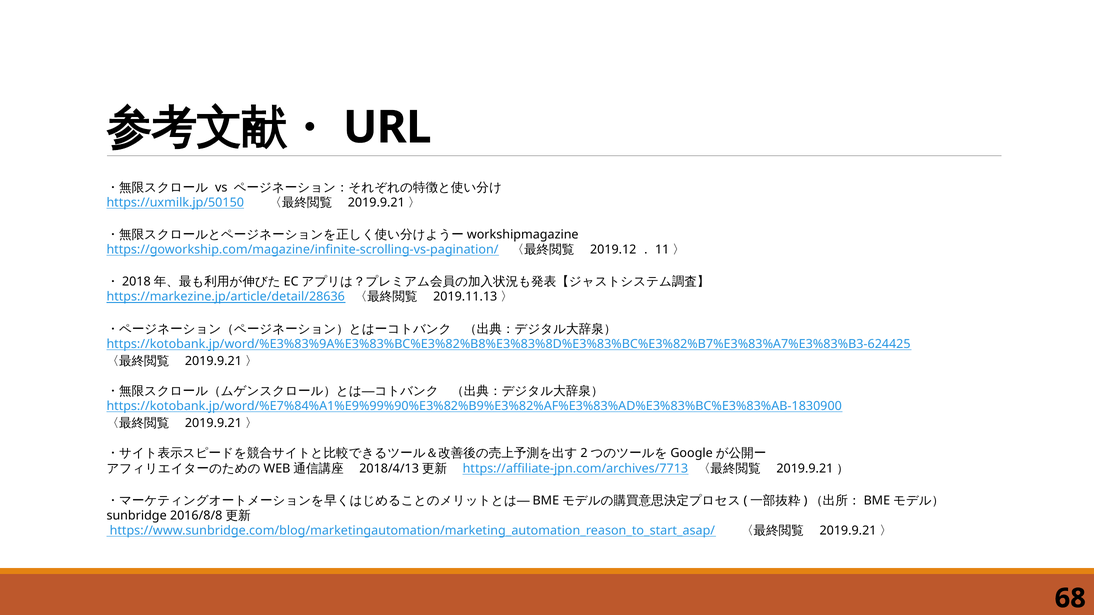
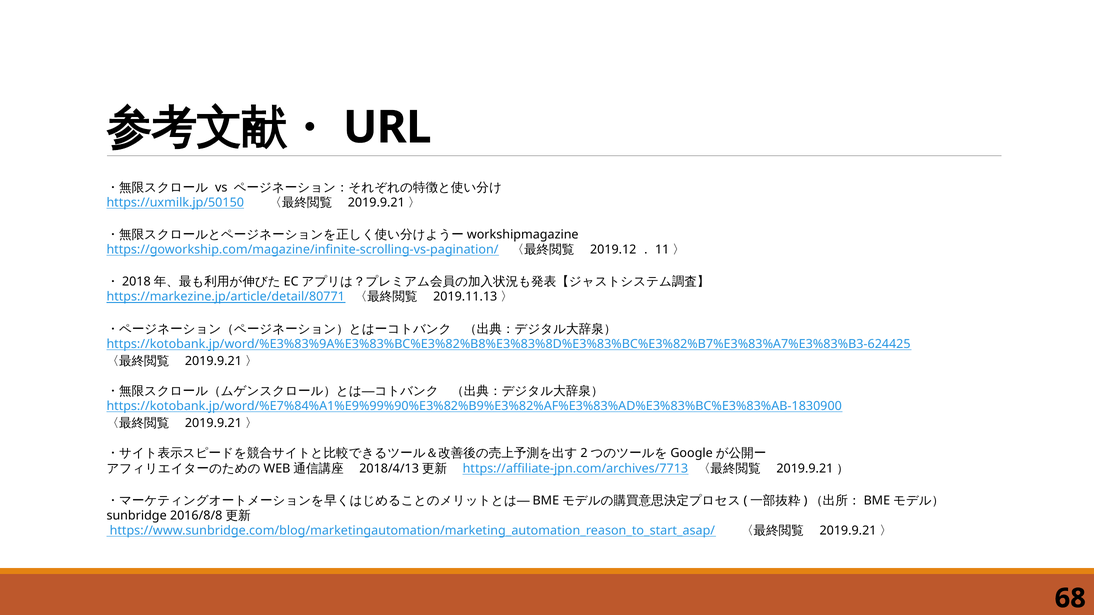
https://markezine.jp/article/detail/28636: https://markezine.jp/article/detail/28636 -> https://markezine.jp/article/detail/80771 (226, 297)
